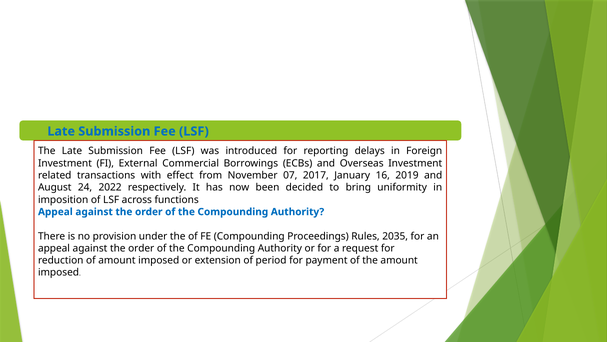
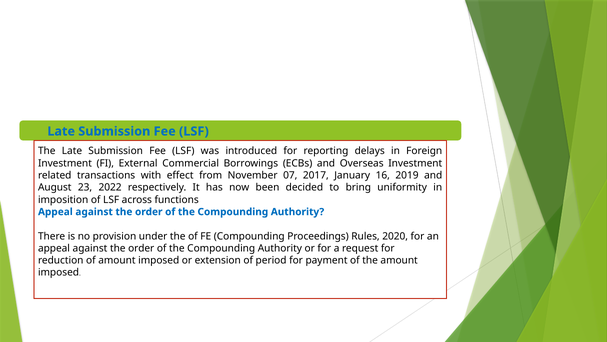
24: 24 -> 23 (85, 187)
2035: 2035 -> 2020 (395, 236)
